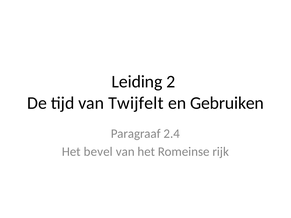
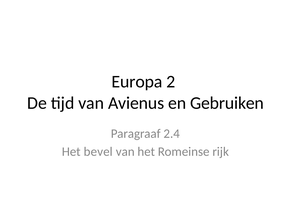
Leiding: Leiding -> Europa (137, 82)
Twijfelt: Twijfelt -> Avienus (136, 103)
